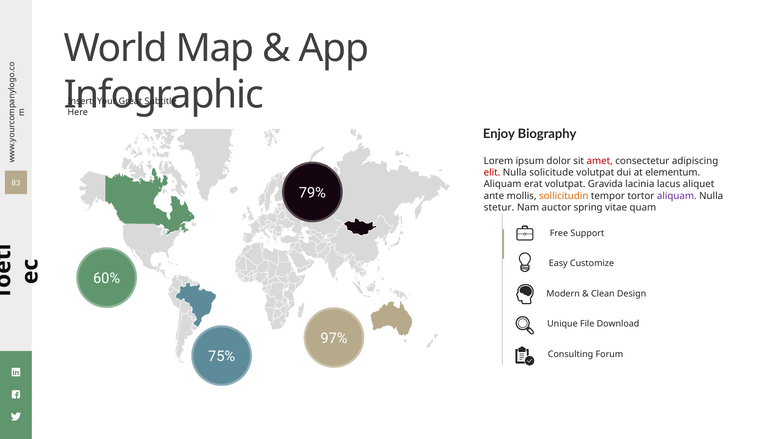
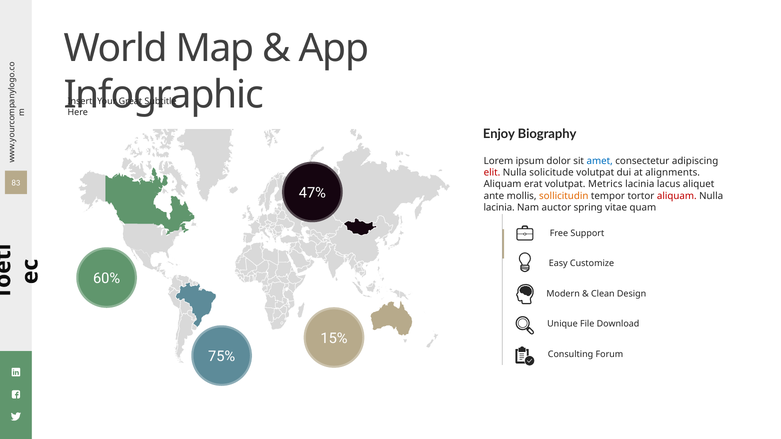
amet colour: red -> blue (600, 161)
elementum: elementum -> alignments (673, 173)
Gravida: Gravida -> Metrics (605, 184)
79%: 79% -> 47% (312, 193)
aliquam colour: purple -> red (677, 196)
stetur: stetur -> lacinia (499, 208)
97%: 97% -> 15% (334, 339)
